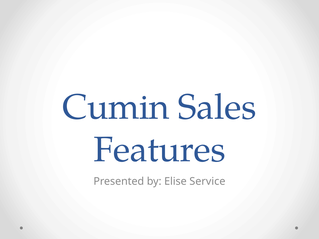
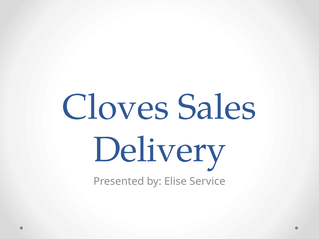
Cumin: Cumin -> Cloves (116, 107)
Features: Features -> Delivery (160, 150)
